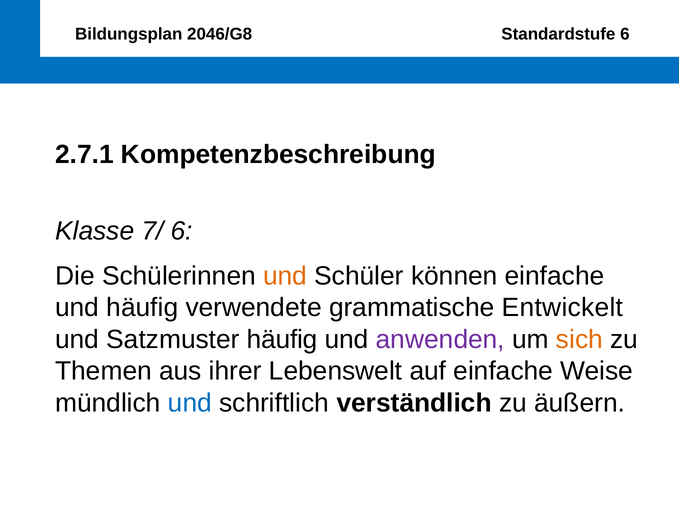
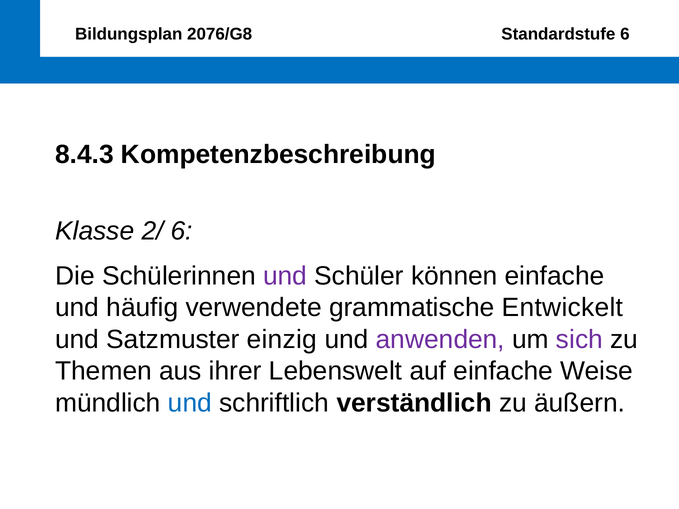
2046/G8: 2046/G8 -> 2076/G8 (220, 34)
2.7.1: 2.7.1 -> 8.4.3 (84, 154)
7/: 7/ -> 2/ (153, 231)
und colour: orange -> purple (285, 276)
Satzmuster häufig: häufig -> einzig (282, 340)
sich colour: orange -> purple (579, 340)
